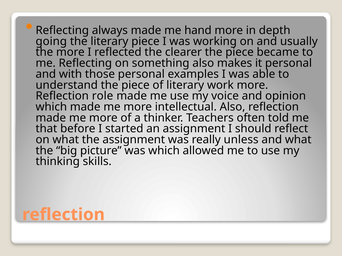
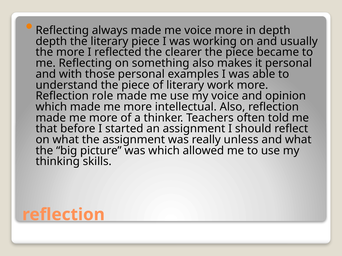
me hand: hand -> voice (198, 30)
going: going -> depth (51, 41)
